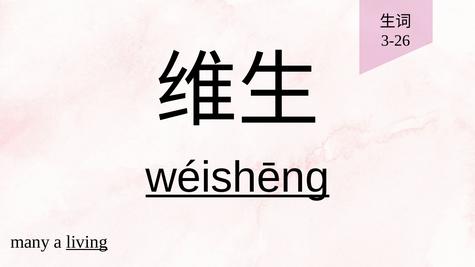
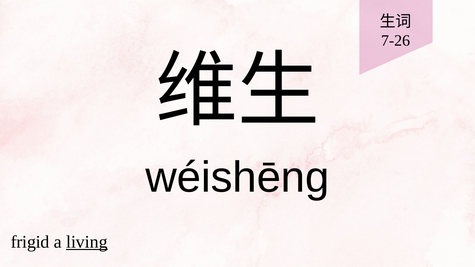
3-26: 3-26 -> 7-26 (396, 41)
wéishēng underline: present -> none (237, 178)
many: many -> frigid (30, 242)
